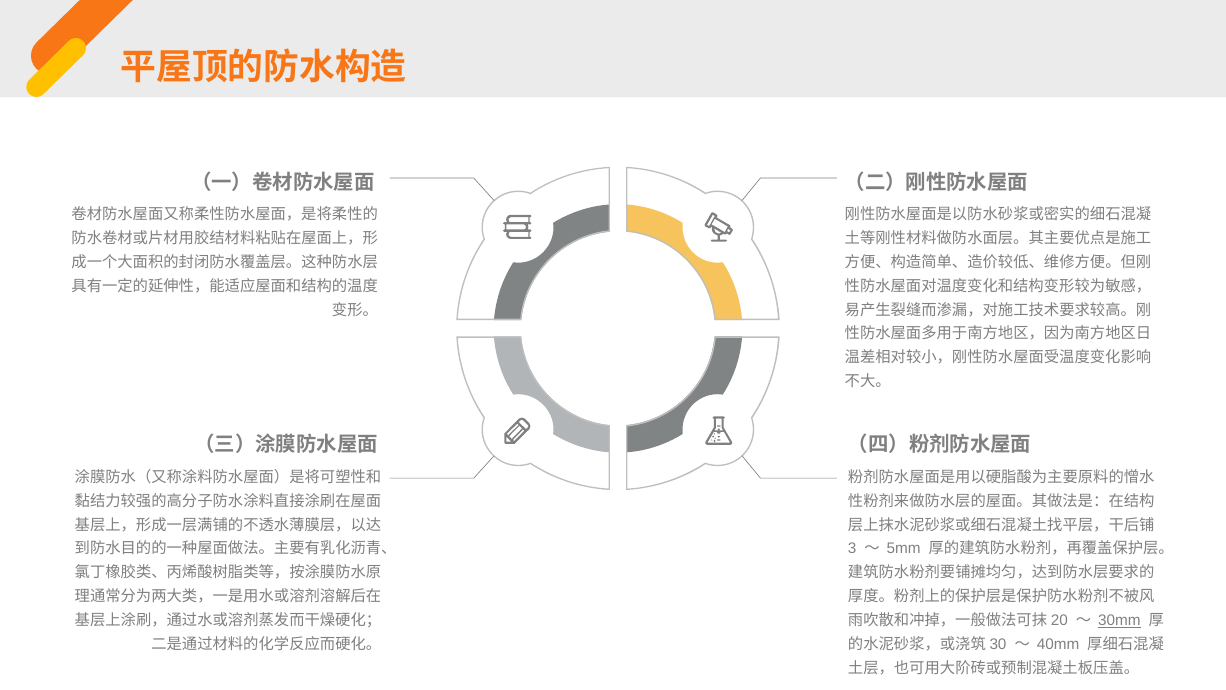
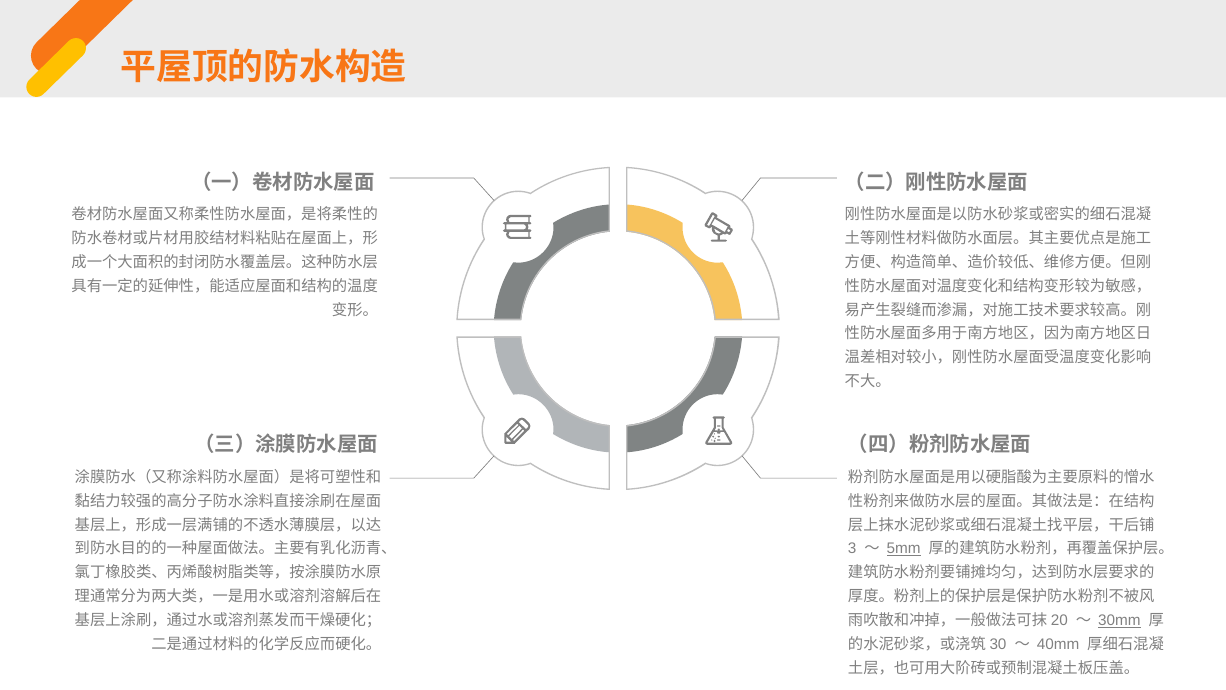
5mm underline: none -> present (904, 549)
